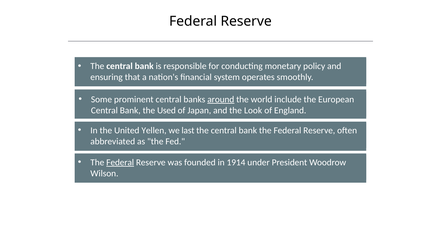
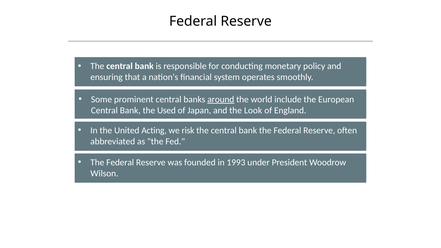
Yellen: Yellen -> Acting (154, 131)
last: last -> risk (188, 131)
Federal underline: present -> none (120, 162)
1914: 1914 -> 1993 (236, 162)
